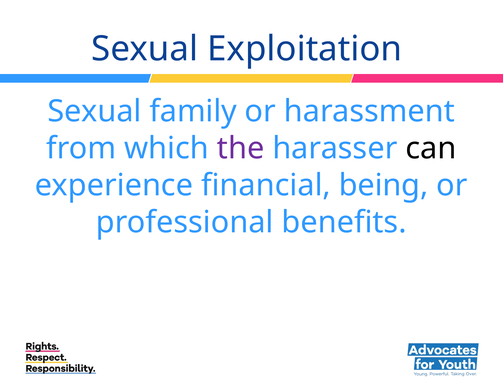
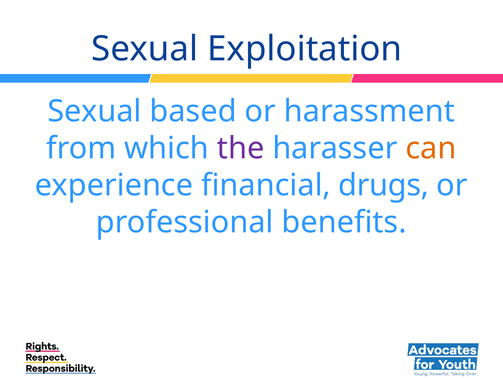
family: family -> based (193, 111)
can colour: black -> orange (431, 148)
being: being -> drugs (384, 185)
